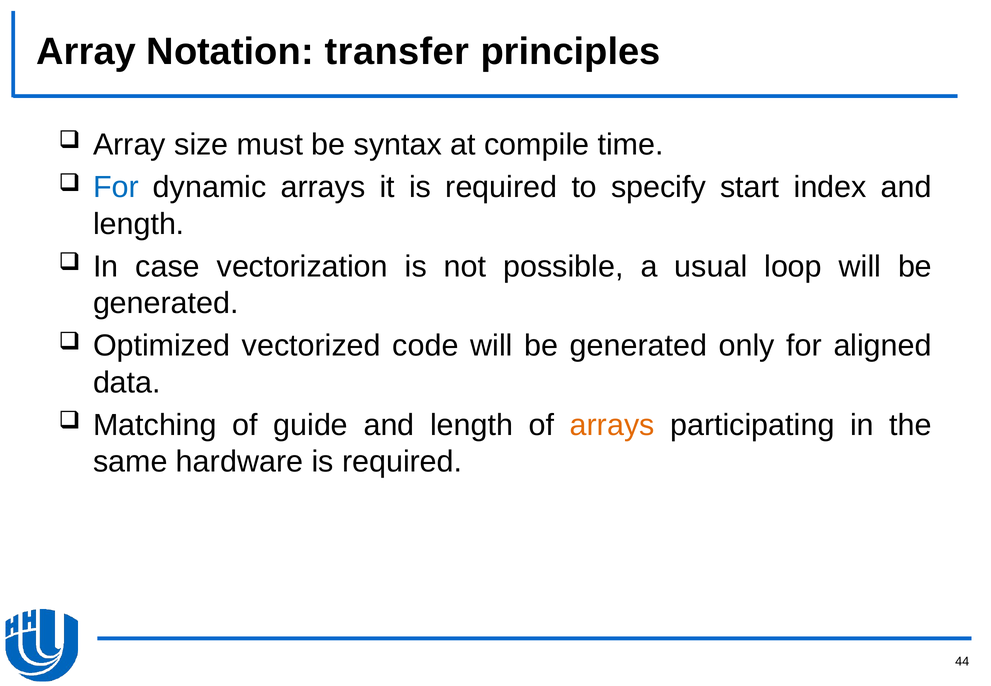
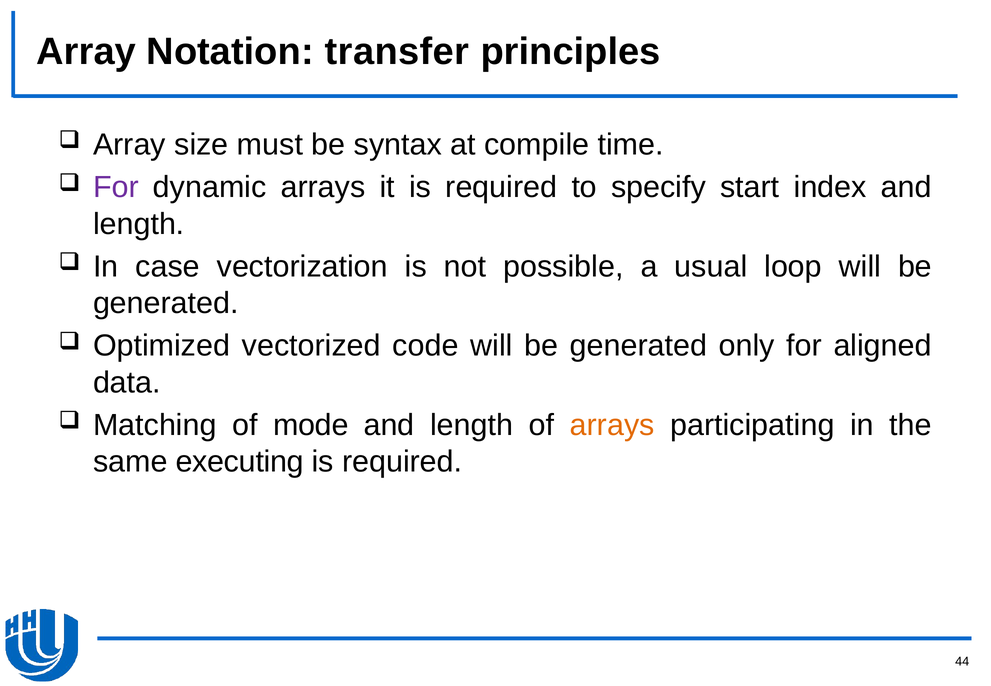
For colour: blue -> purple (116, 187)
guide: guide -> mode (311, 425)
hardware: hardware -> executing (240, 462)
